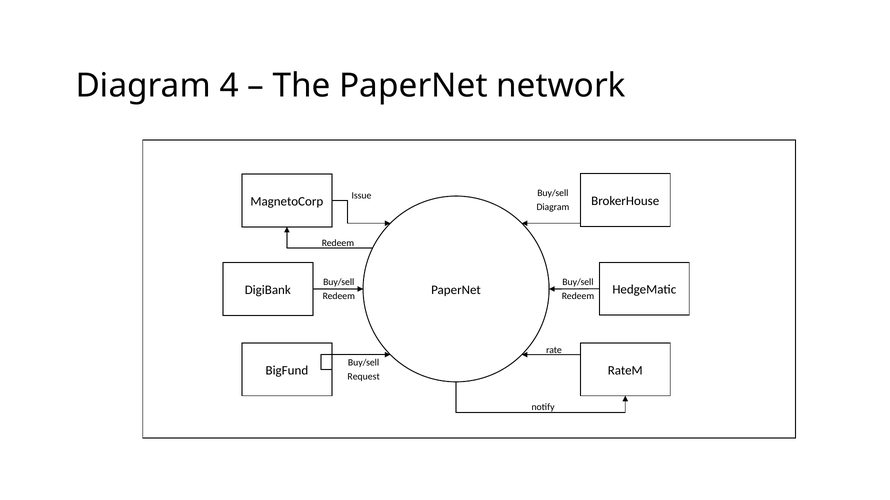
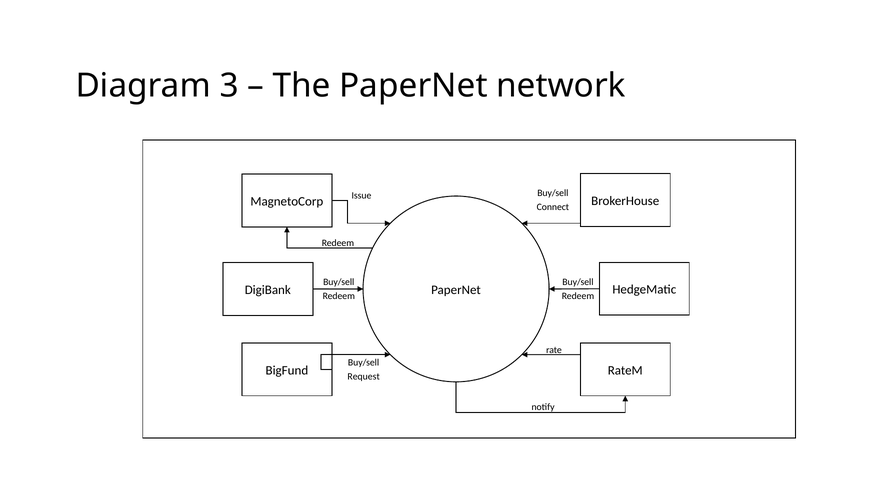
4: 4 -> 3 (229, 86)
Diagram: Diagram -> Connect (553, 207)
